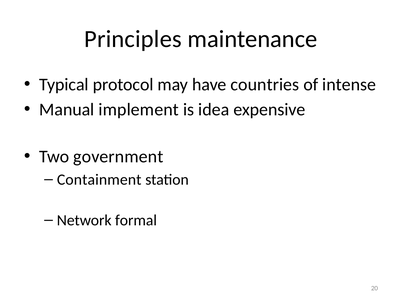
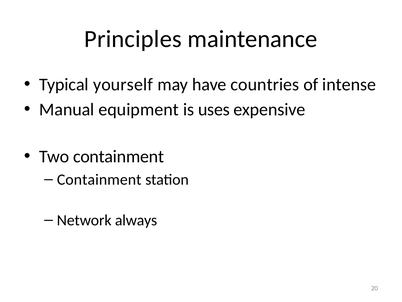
protocol: protocol -> yourself (123, 84)
implement: implement -> equipment (139, 109)
idea: idea -> uses (214, 109)
Two government: government -> containment (119, 156)
formal: formal -> always (136, 220)
